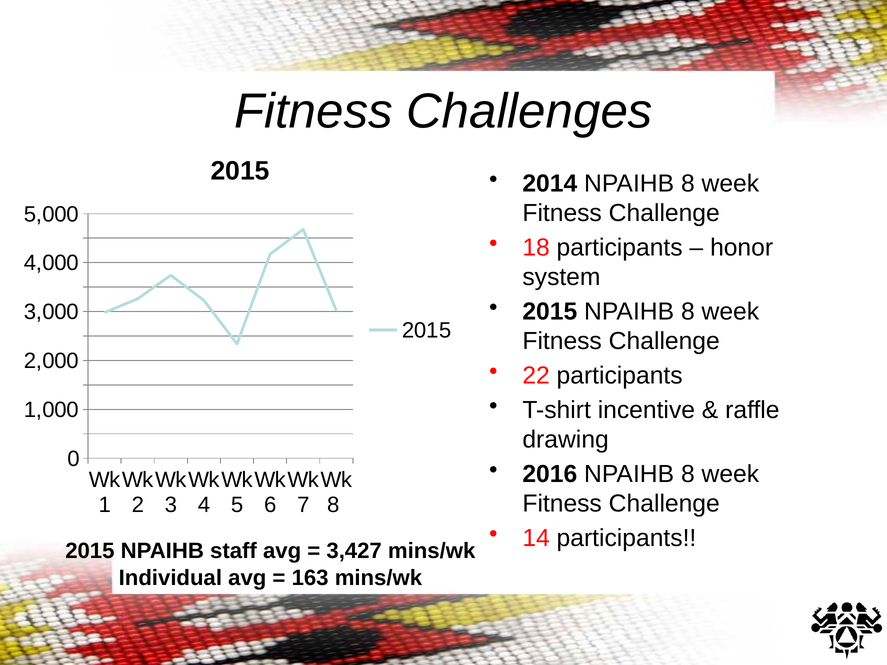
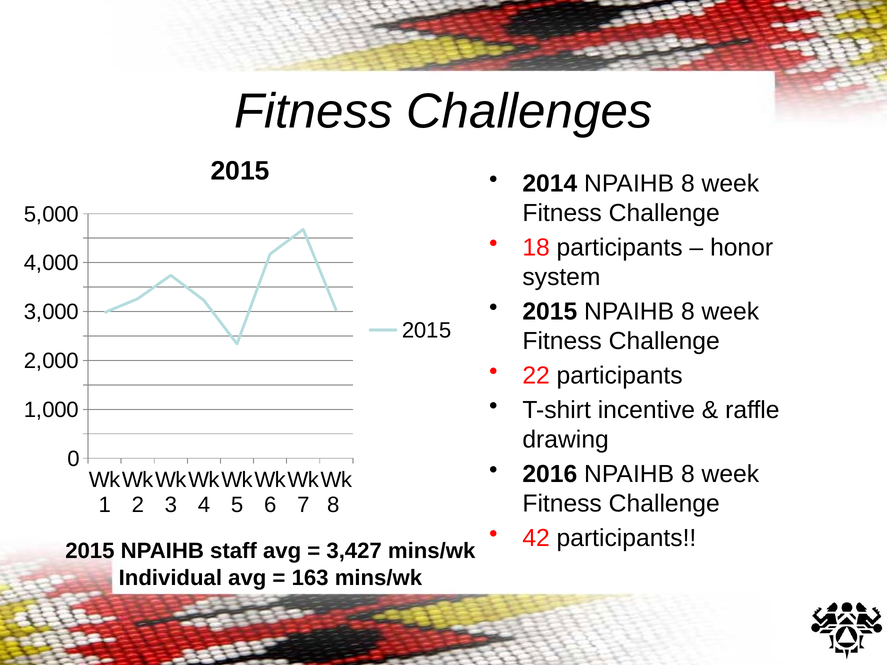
14: 14 -> 42 (536, 538)
